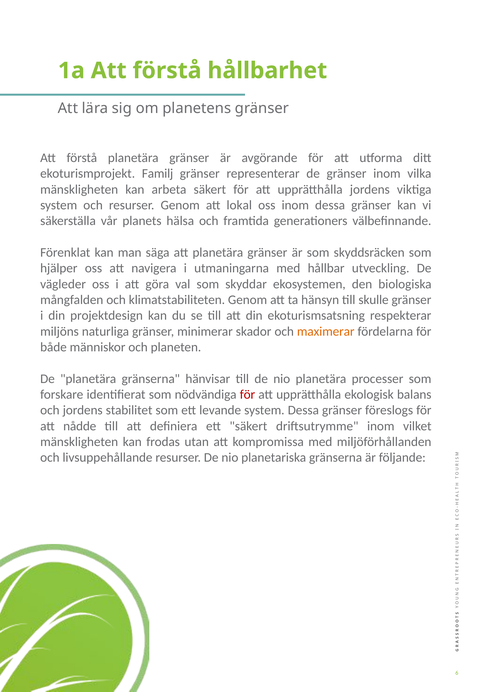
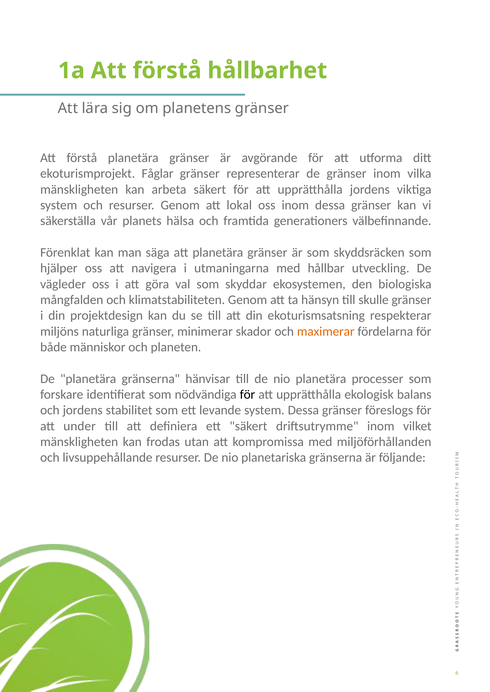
Familj: Familj -> Fåglar (158, 174)
för colour: red -> black (247, 395)
nådde: nådde -> under (80, 427)
